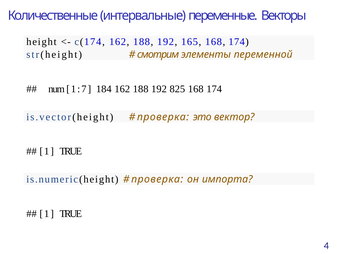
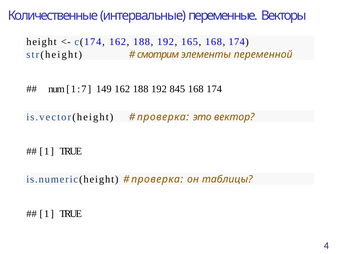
184: 184 -> 149 (104, 89)
825: 825 -> 845 (177, 89)
импорта: импорта -> таблицы (227, 179)
